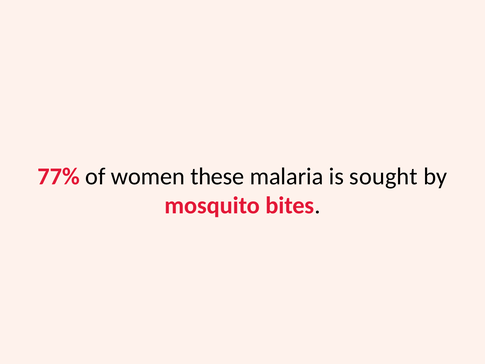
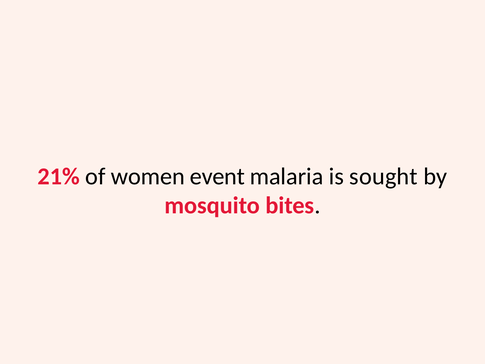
77%: 77% -> 21% (59, 176)
these: these -> event (217, 176)
